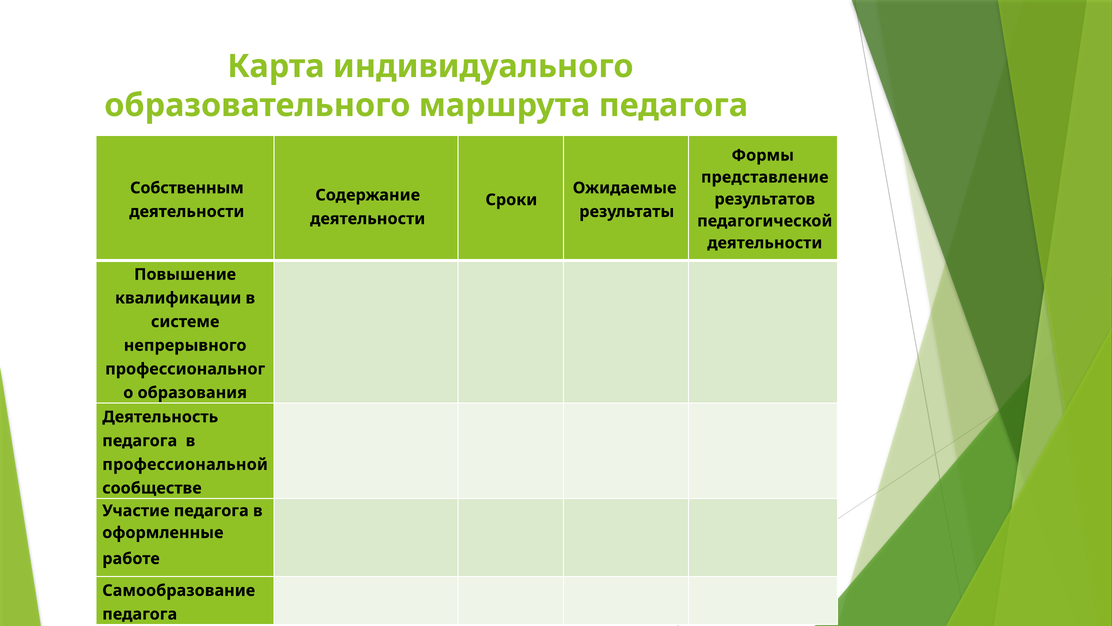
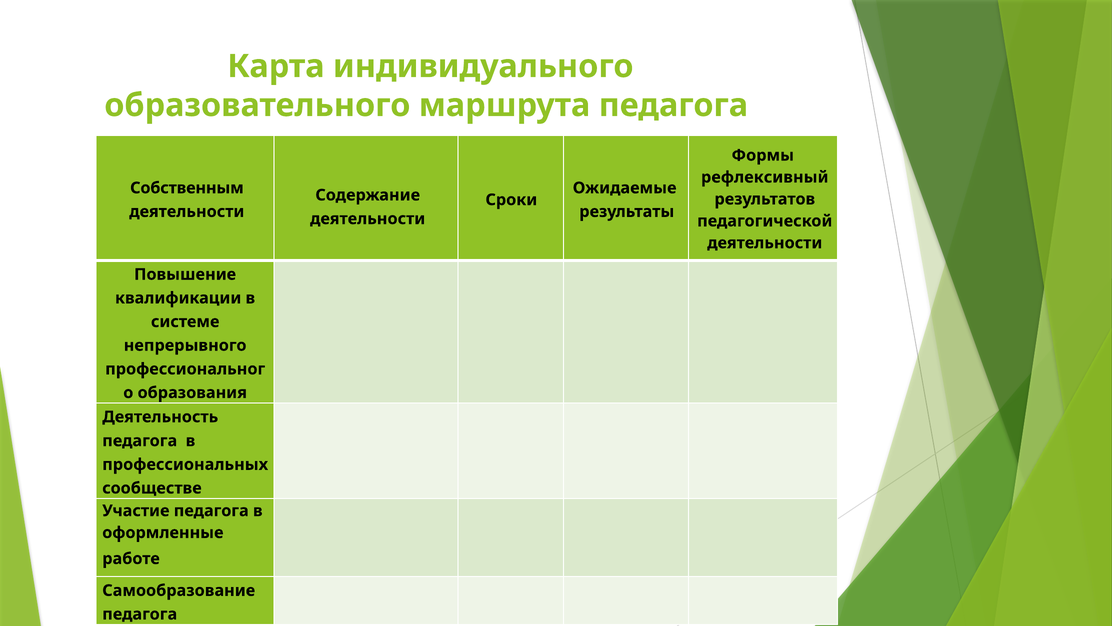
представление: представление -> рефлексивный (765, 177)
профессиональной: профессиональной -> профессиональных (185, 464)
